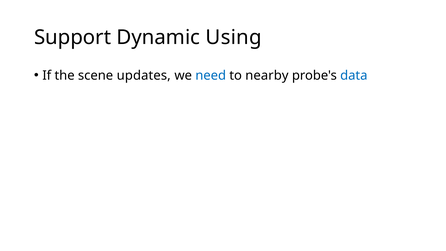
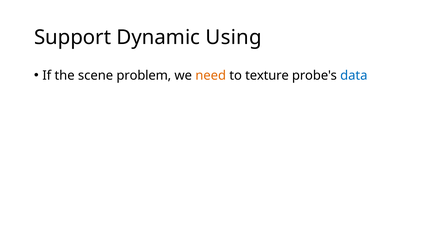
updates: updates -> problem (144, 75)
need colour: blue -> orange (211, 75)
nearby: nearby -> texture (267, 75)
